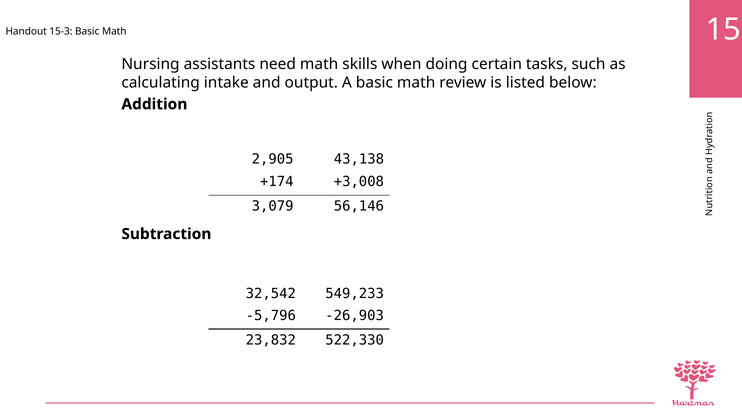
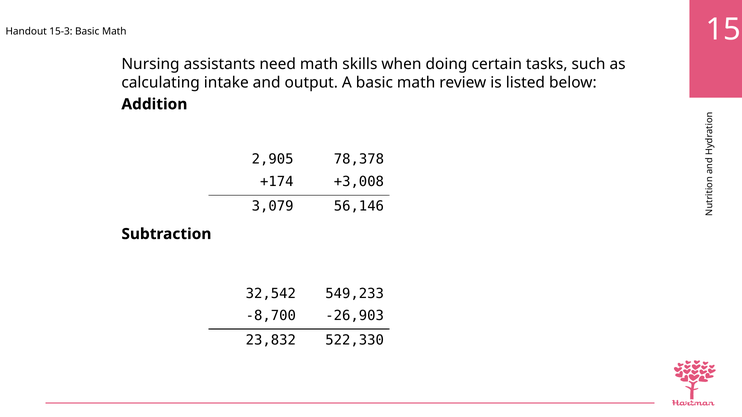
43,138: 43,138 -> 78,378 (359, 159)
-5,796: -5,796 -> -8,700 (271, 316)
